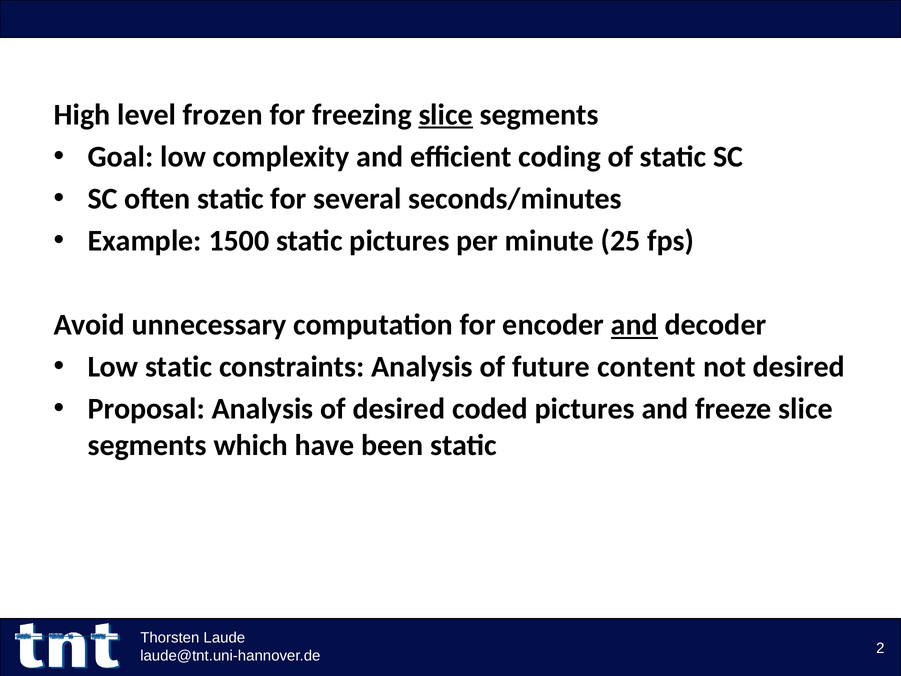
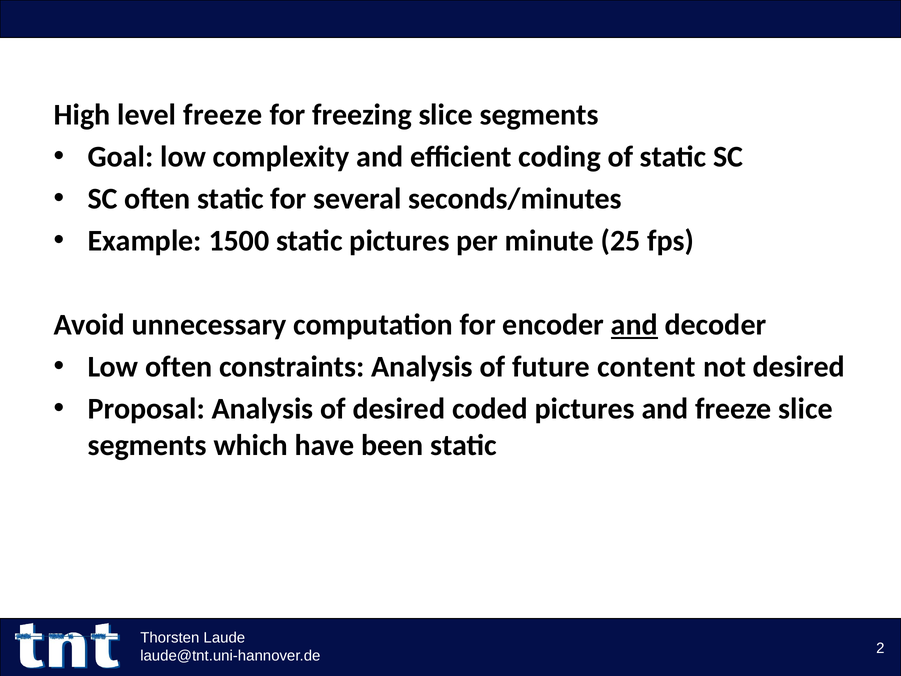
level frozen: frozen -> freeze (223, 115)
slice underline: present -> none (446, 115)
Low static: static -> often (179, 367)
